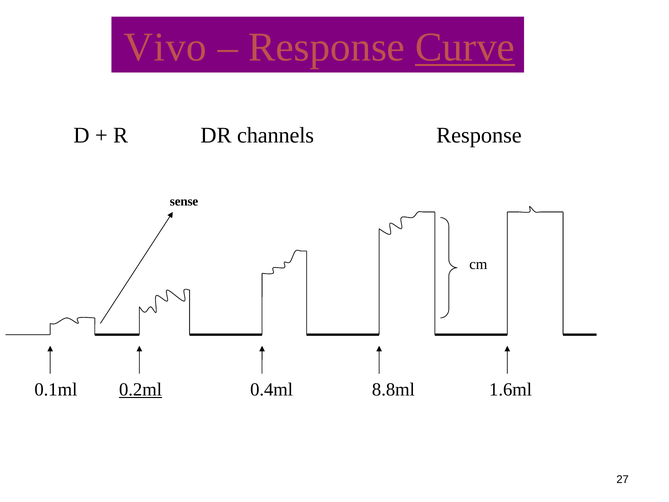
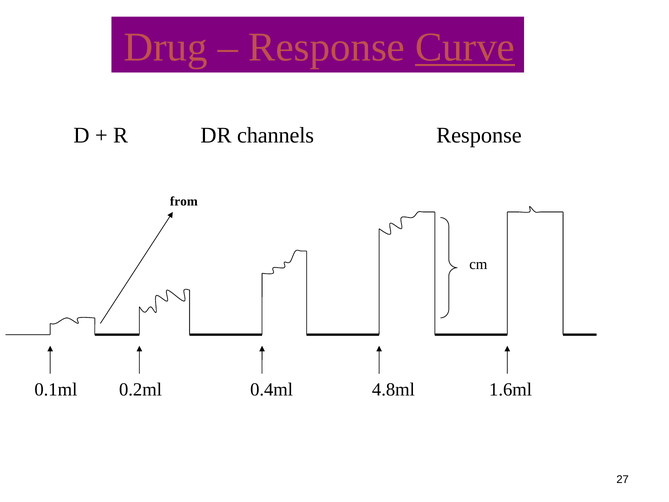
Vivo: Vivo -> Drug (166, 47)
sense: sense -> from (184, 202)
0.2ml underline: present -> none (140, 389)
8.8ml: 8.8ml -> 4.8ml (393, 389)
